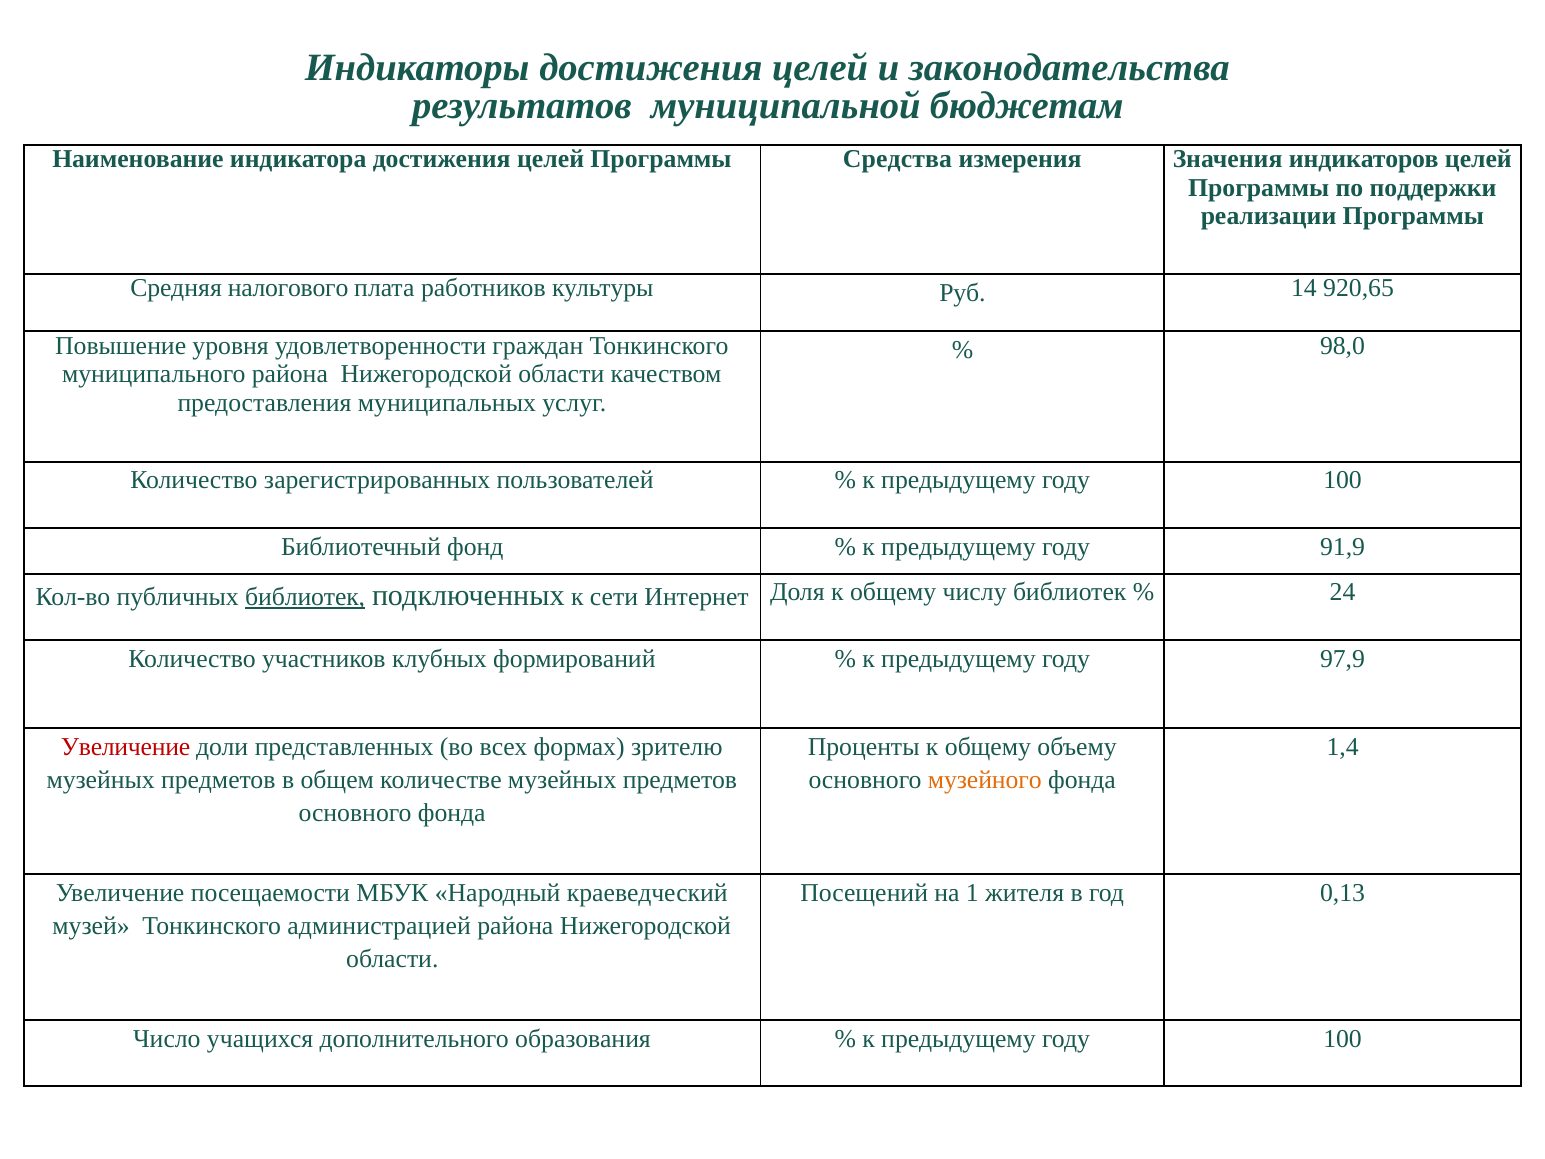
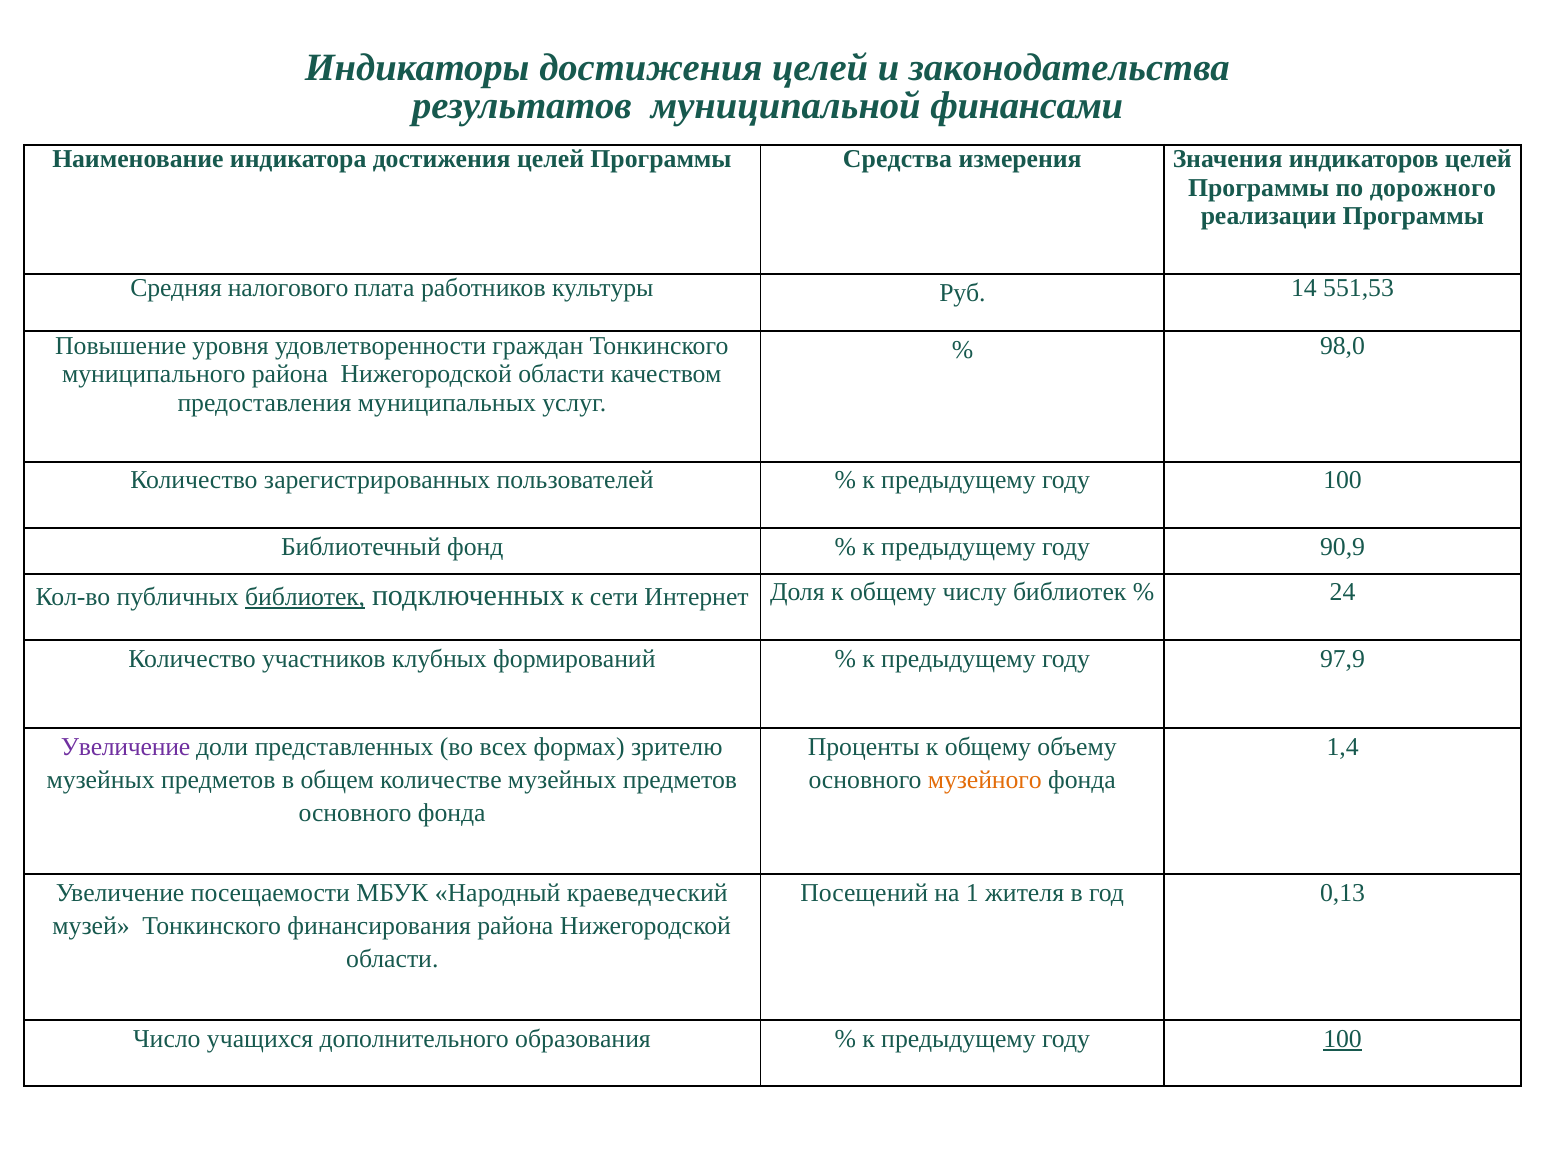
бюджетам: бюджетам -> финансами (1027, 105)
поддержки: поддержки -> дорожного (1433, 188)
920,65: 920,65 -> 551,53 (1359, 288)
91,9: 91,9 -> 90,9 (1343, 546)
Увеличение colour: red -> purple (126, 747)
администрацией: администрацией -> финансирования (379, 926)
100 underline: none -> present (1343, 1039)
